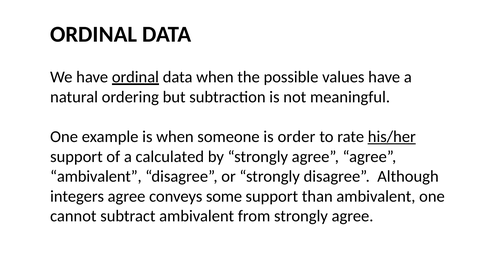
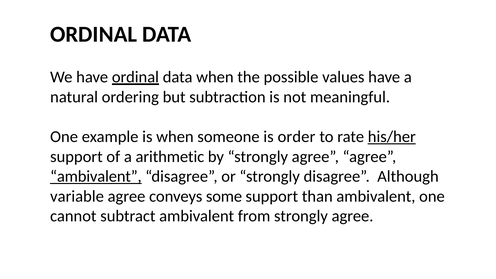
calculated: calculated -> arithmetic (170, 157)
ambivalent underline: none -> present (96, 176)
integers: integers -> variable (77, 196)
